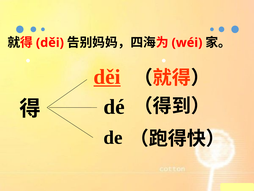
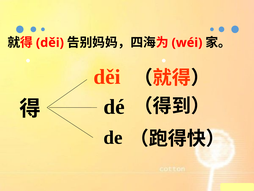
děi underline: present -> none (107, 77)
